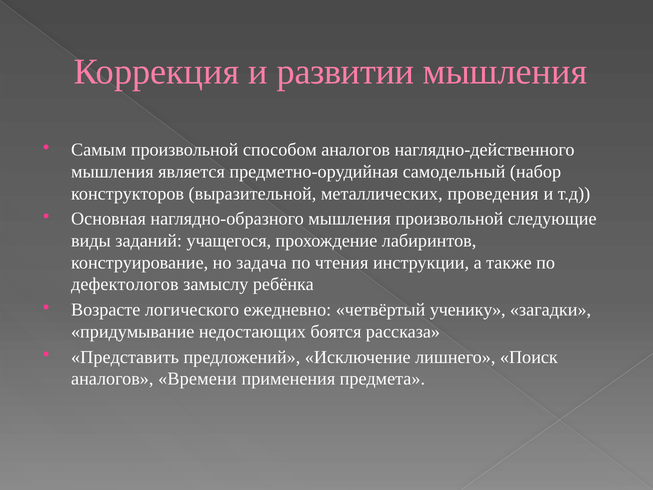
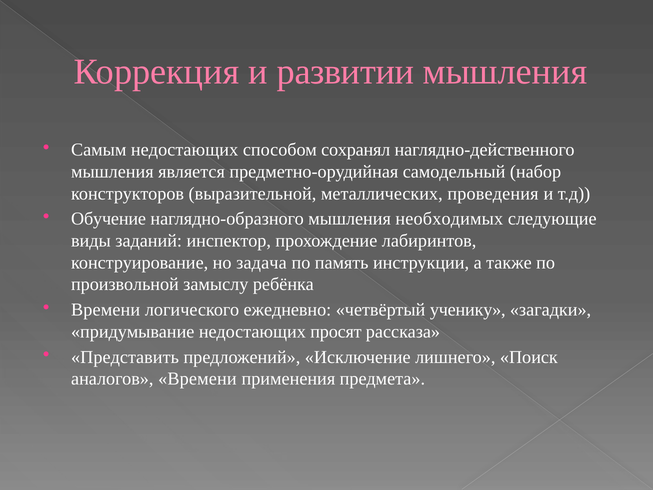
Самым произвольной: произвольной -> недостающих (185, 150)
способом аналогов: аналогов -> сохранял (356, 150)
Основная: Основная -> Обучение (109, 219)
мышления произвольной: произвольной -> необходимых (449, 219)
учащегося: учащегося -> инспектор (229, 241)
чтения: чтения -> память (342, 262)
дефектологов: дефектологов -> произвольной (125, 284)
Возрасте: Возрасте -> Времени (106, 310)
боятся: боятся -> просят (336, 332)
